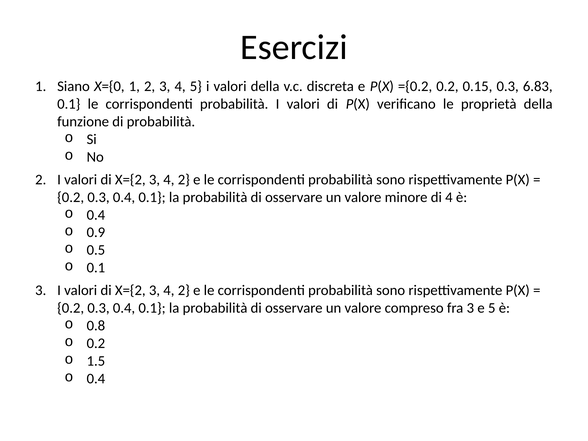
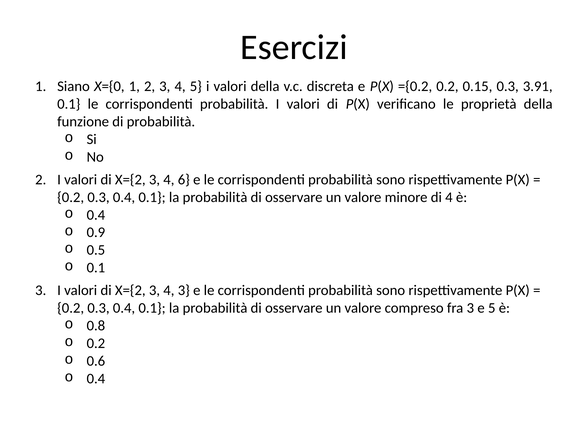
6.83: 6.83 -> 3.91 (538, 86)
2: 2 -> 6 (184, 180)
2: 2 -> 3 (184, 290)
1.5: 1.5 -> 0.6 (96, 361)
